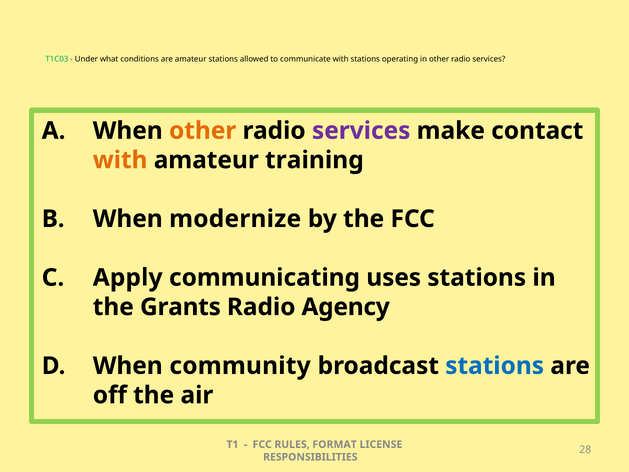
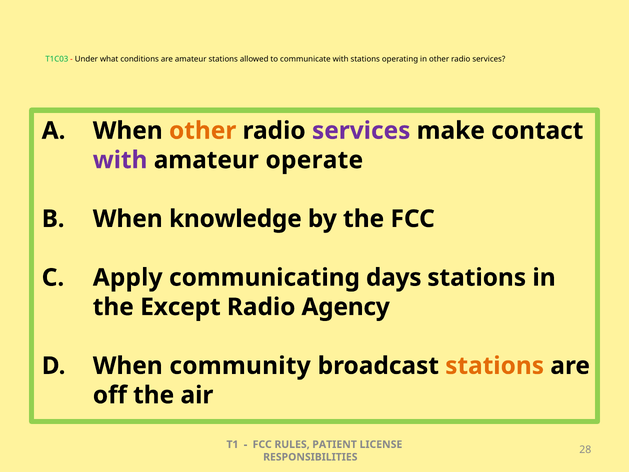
with colour: orange -> purple (120, 160)
training: training -> operate (314, 160)
modernize: modernize -> knowledge (235, 219)
uses: uses -> days (394, 278)
Grants: Grants -> Except (180, 307)
stations colour: blue -> orange (495, 366)
FORMAT: FORMAT -> PATIENT (335, 444)
